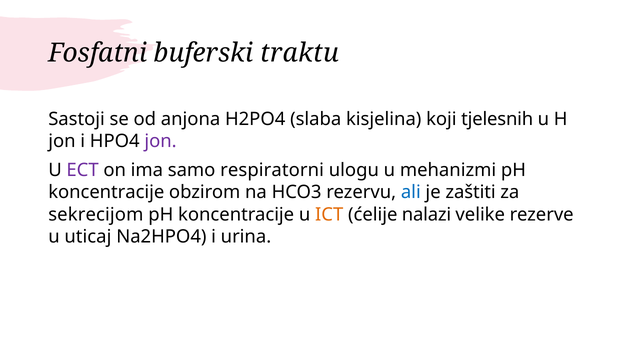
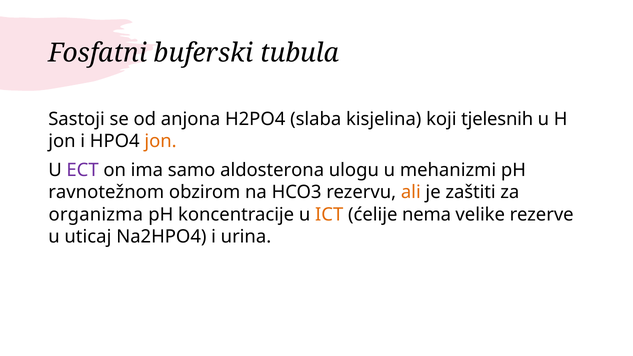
traktu: traktu -> tubula (300, 53)
jon colour: purple -> orange (161, 141)
respiratorni: respiratorni -> aldosterona (272, 170)
koncentracije: koncentracije -> ravnotežnom (106, 192)
ali colour: blue -> orange (411, 192)
sekrecijom: sekrecijom -> organizma (96, 214)
nalazi: nalazi -> nema (427, 214)
